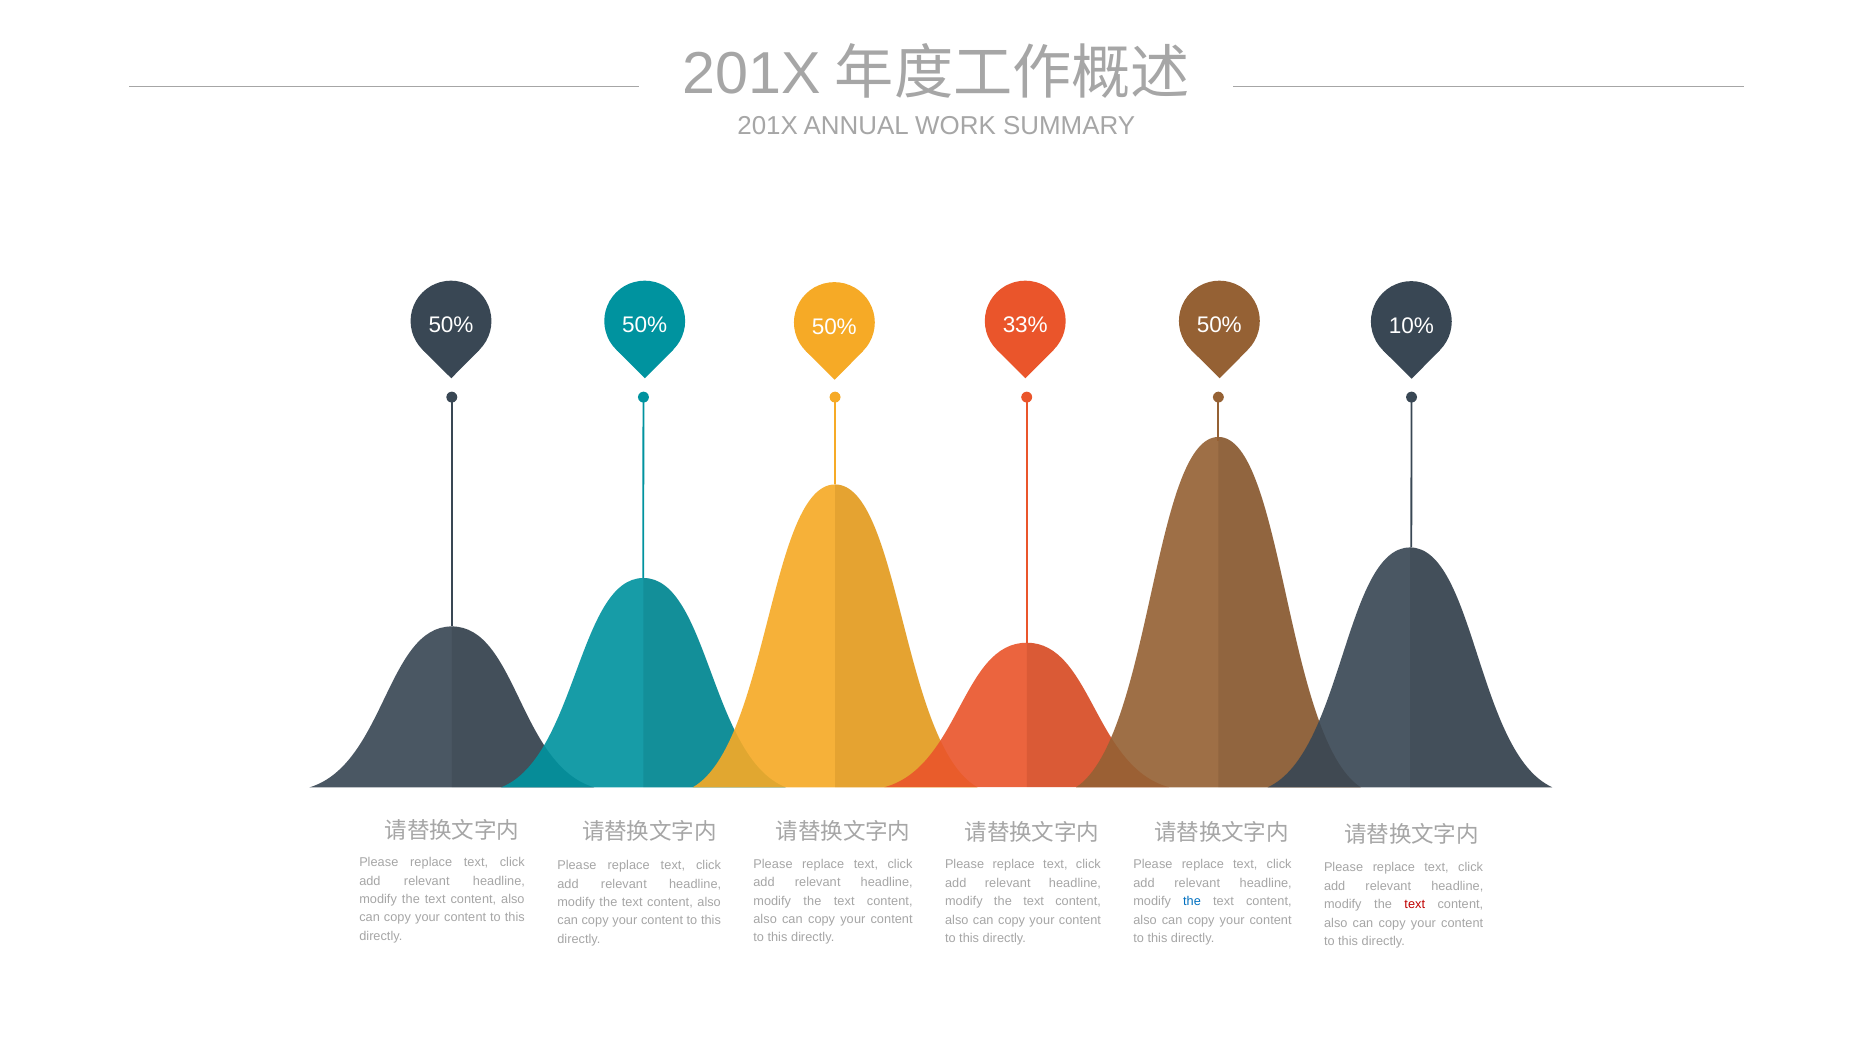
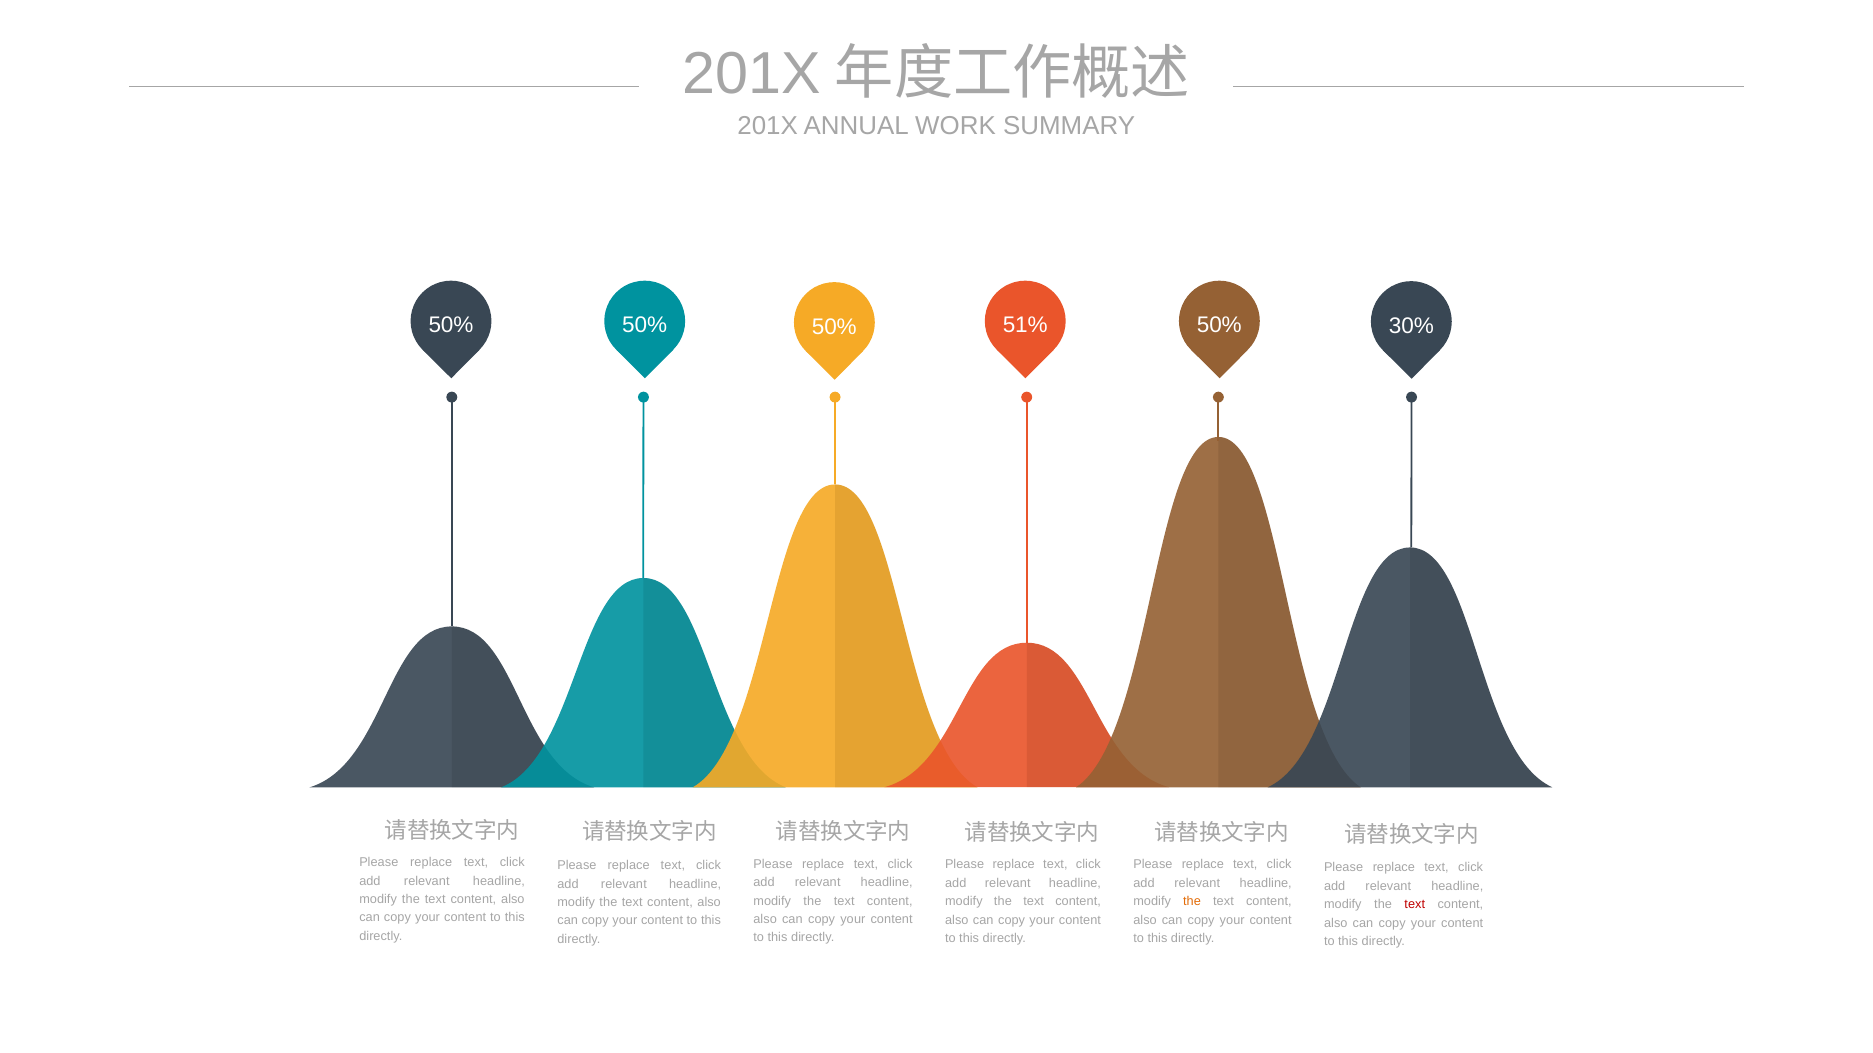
33%: 33% -> 51% (1025, 325)
10%: 10% -> 30% (1411, 326)
the colour: blue -> orange (1192, 902)
